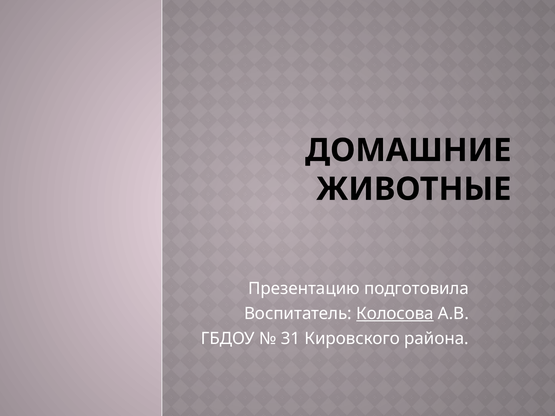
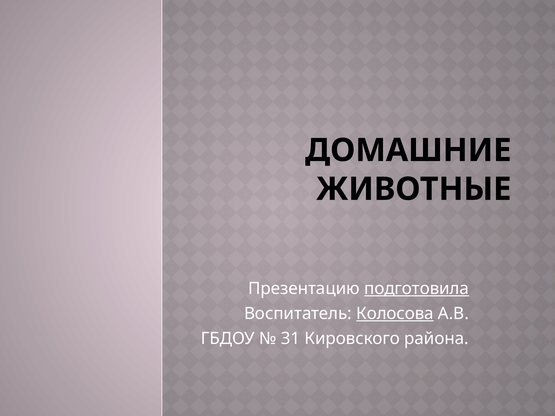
подготовила underline: none -> present (417, 289)
